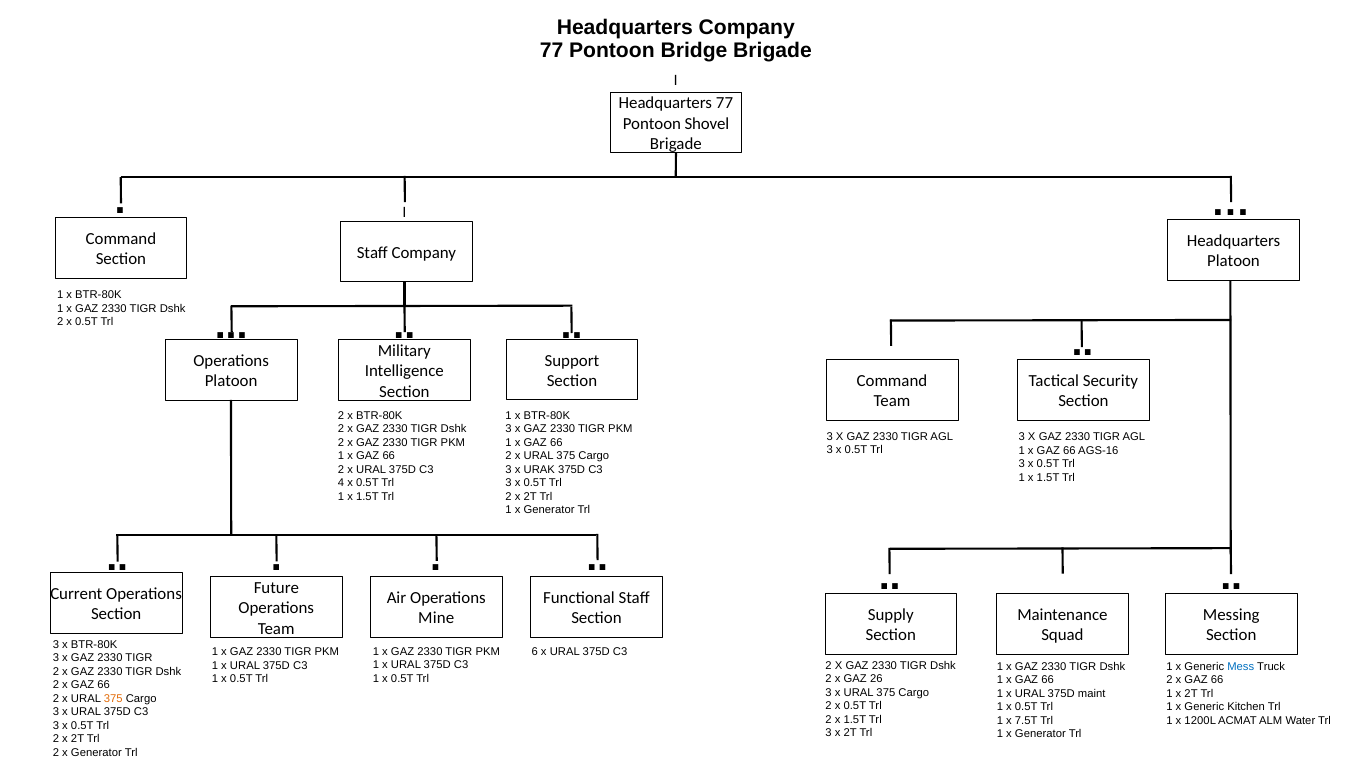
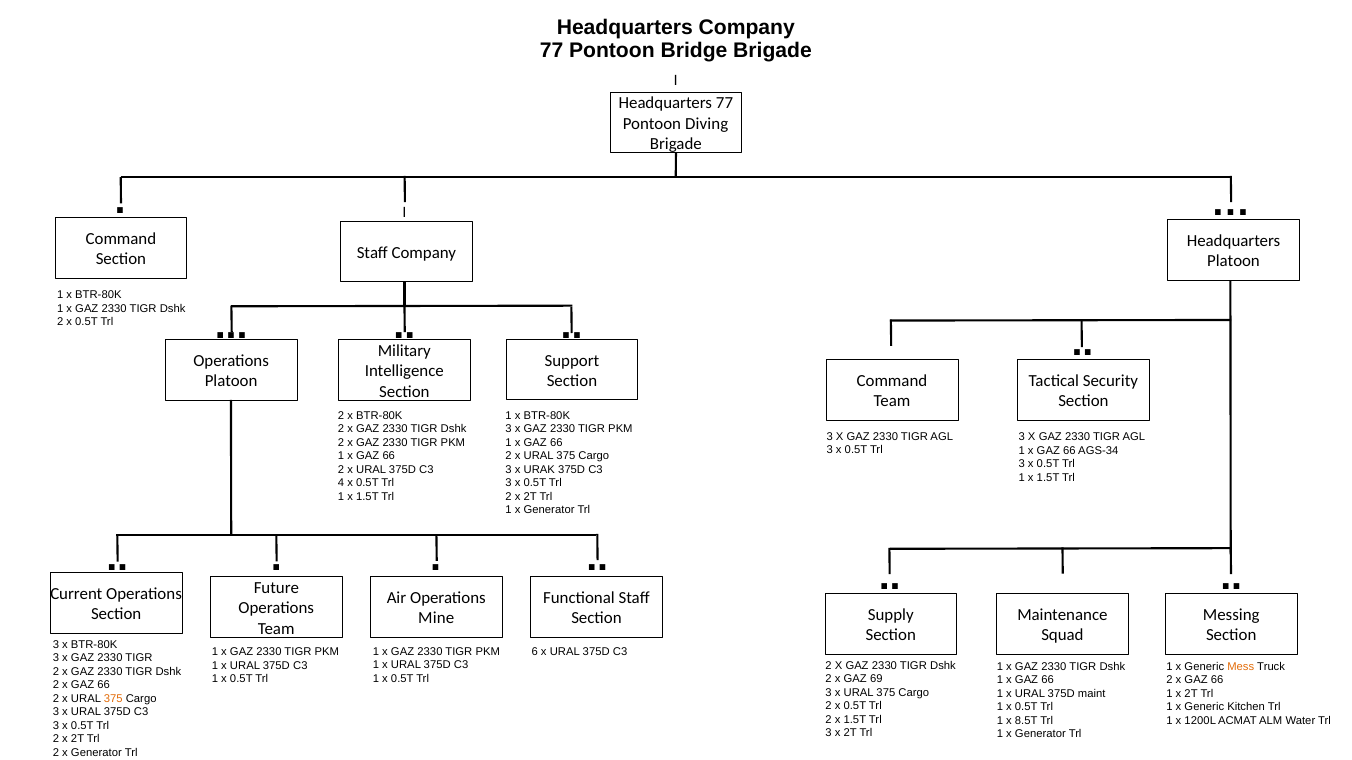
Shovel: Shovel -> Diving (707, 124)
AGS-16: AGS-16 -> AGS-34 (1098, 451)
Mess colour: blue -> orange (1241, 667)
26: 26 -> 69 (876, 680)
7.5T: 7.5T -> 8.5T (1026, 721)
